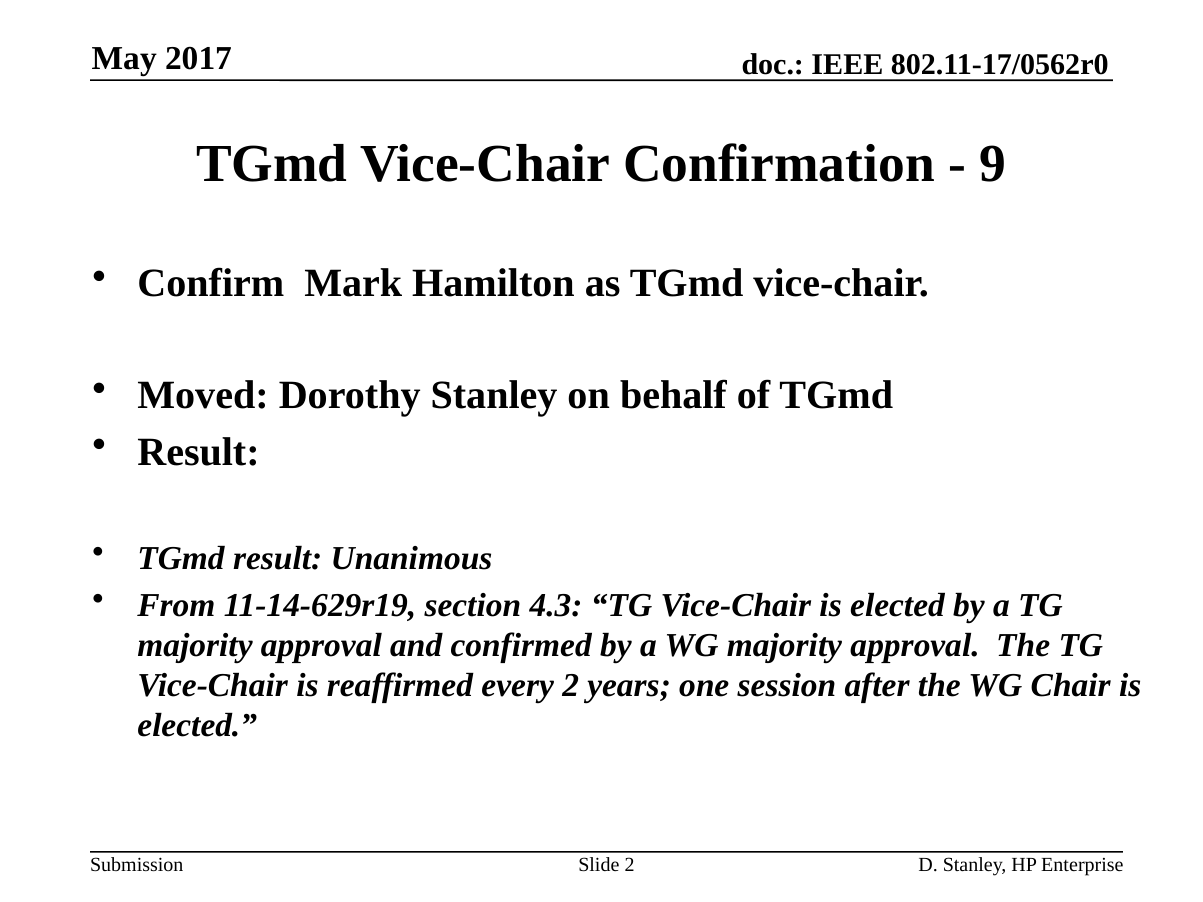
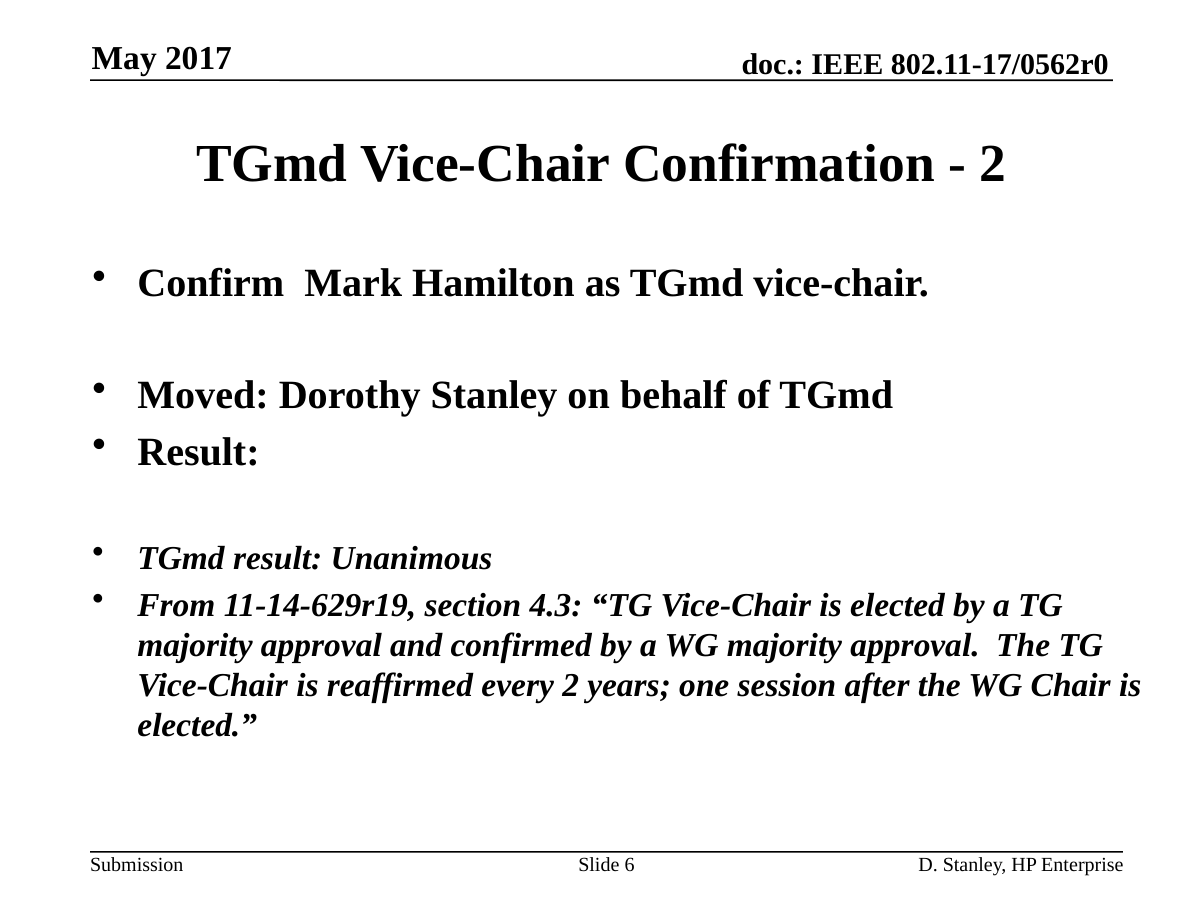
9: 9 -> 2 (993, 164)
Slide 2: 2 -> 6 (630, 865)
